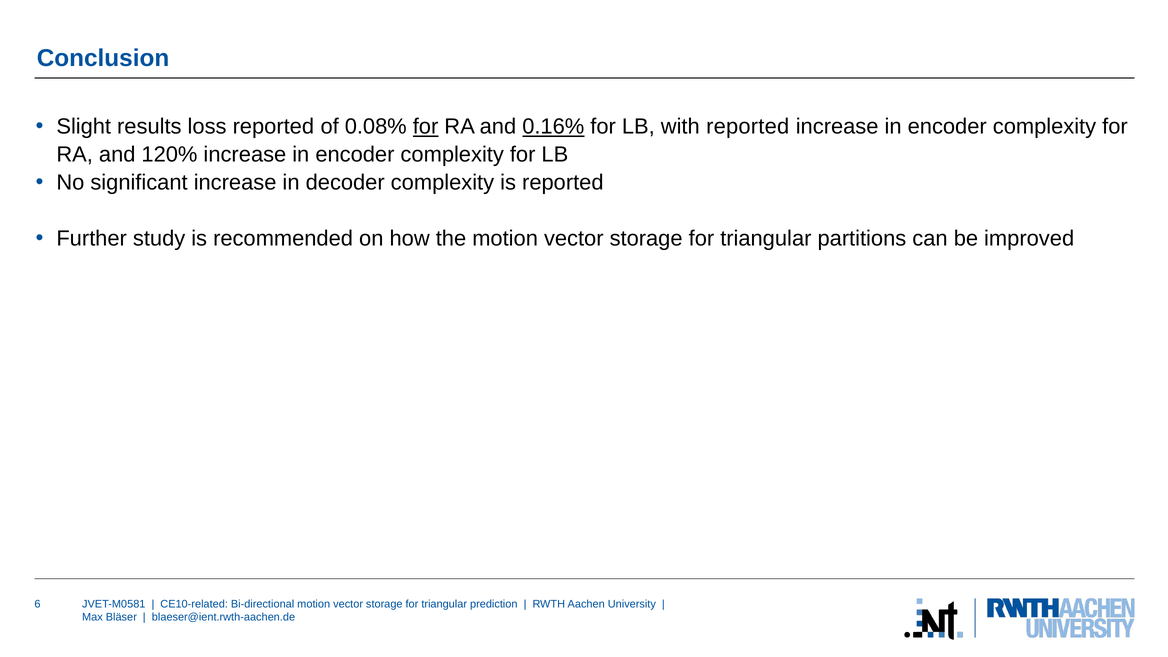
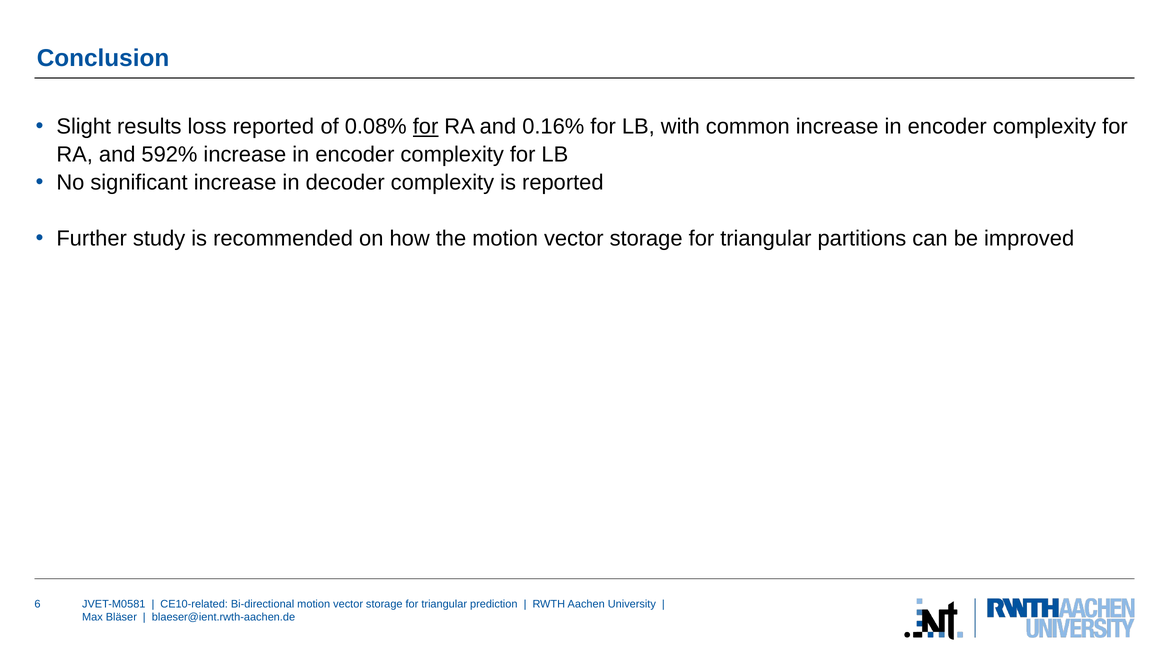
0.16% underline: present -> none (553, 127)
with reported: reported -> common (748, 127)
120%: 120% -> 592% (169, 155)
